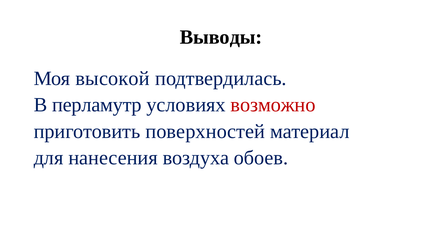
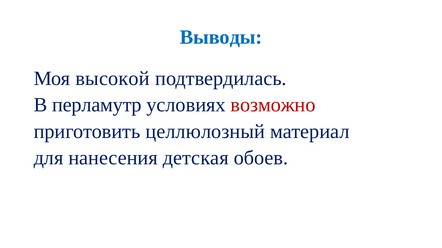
Выводы colour: black -> blue (221, 37)
поверхностей: поверхностей -> целлюлозный (205, 132)
воздуха: воздуха -> детская (196, 158)
